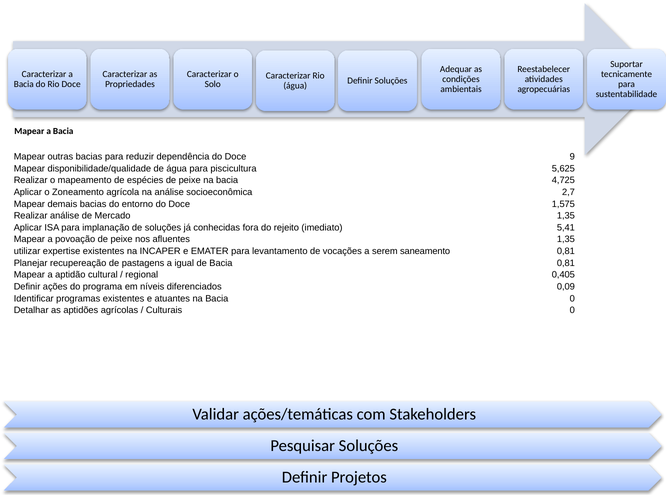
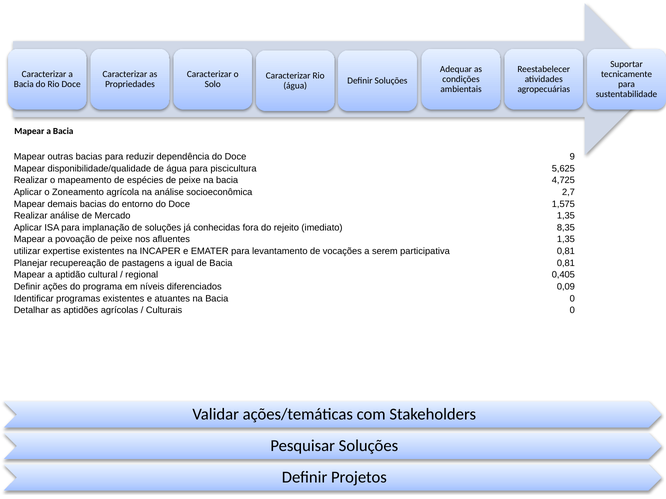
5,41: 5,41 -> 8,35 (566, 228)
saneamento: saneamento -> participativa (425, 251)
